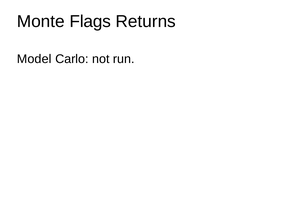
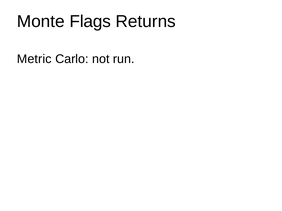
Model: Model -> Metric (34, 59)
